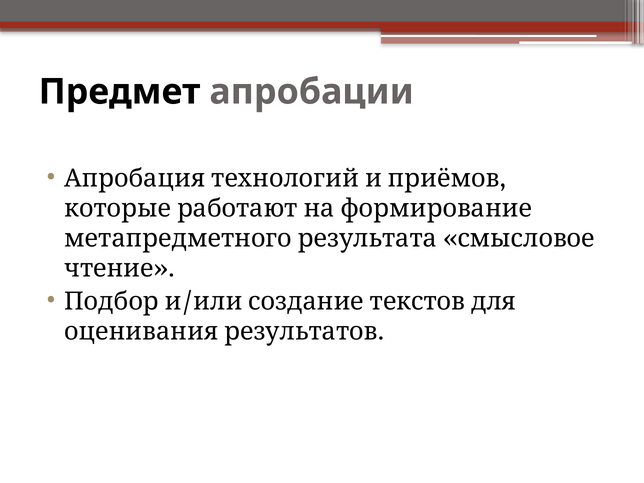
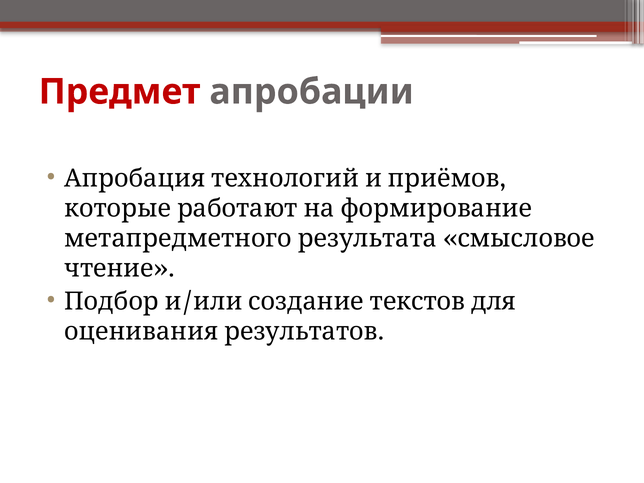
Предмет colour: black -> red (119, 92)
